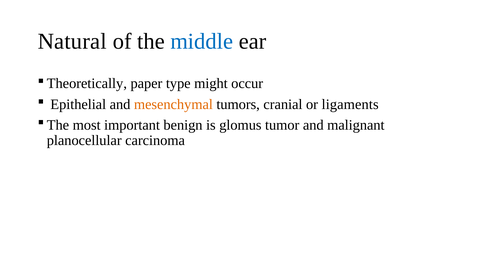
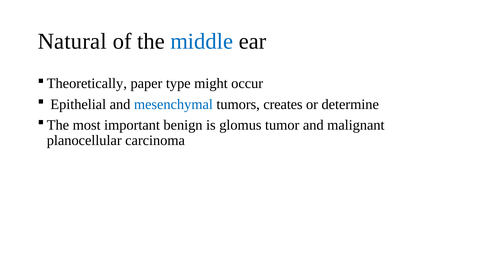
mesenchymal colour: orange -> blue (173, 104)
cranial: cranial -> creates (283, 104)
ligaments: ligaments -> determine (350, 104)
